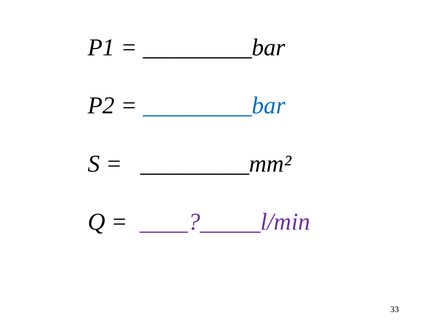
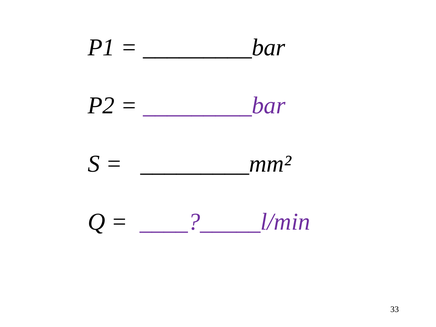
_________bar colour: blue -> purple (214, 106)
